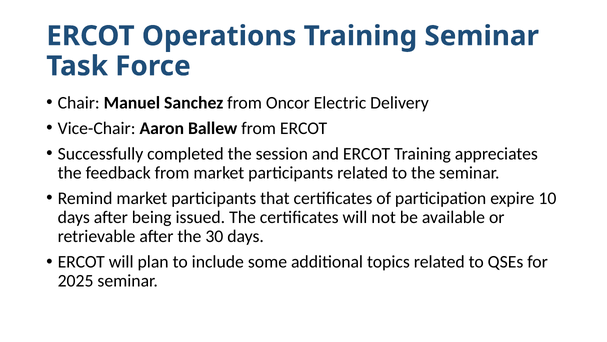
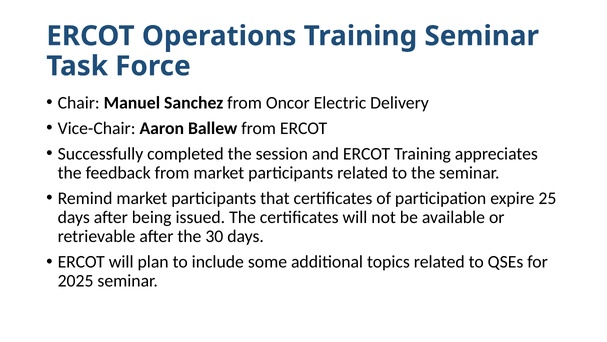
10: 10 -> 25 (547, 198)
